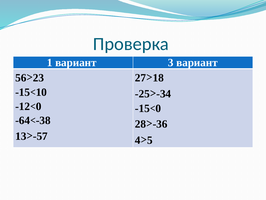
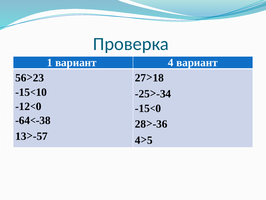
вариант 3: 3 -> 4 (171, 63)
